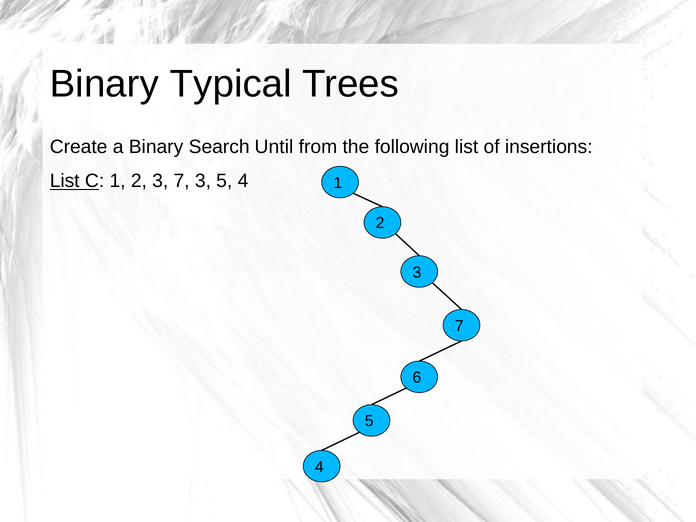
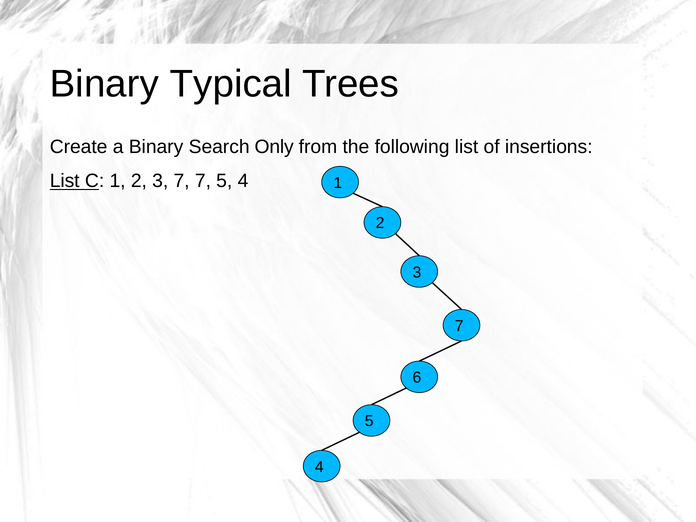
Until: Until -> Only (274, 147)
7 3: 3 -> 7 (203, 181)
